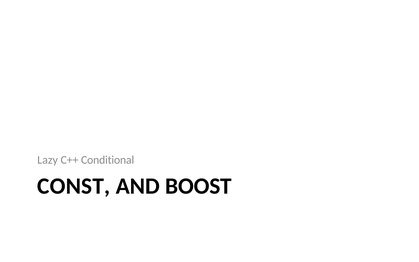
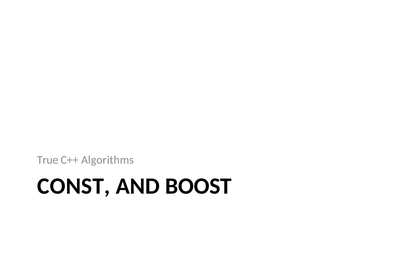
Lazy: Lazy -> True (48, 160)
Conditional: Conditional -> Algorithms (108, 160)
